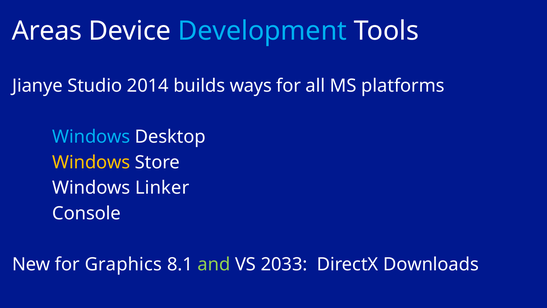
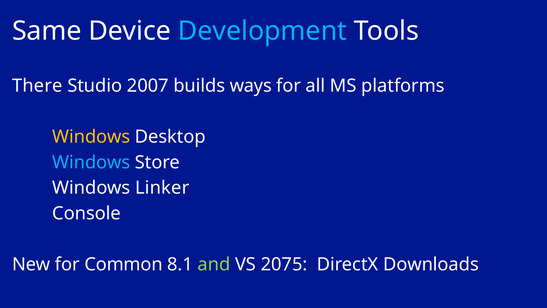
Areas: Areas -> Same (47, 31)
Jianye: Jianye -> There (37, 86)
2014: 2014 -> 2007 (148, 86)
Windows colour: light blue -> yellow (91, 137)
Windows colour: yellow -> light blue (91, 162)
Graphics: Graphics -> Common (124, 264)
2033: 2033 -> 2075 (284, 264)
